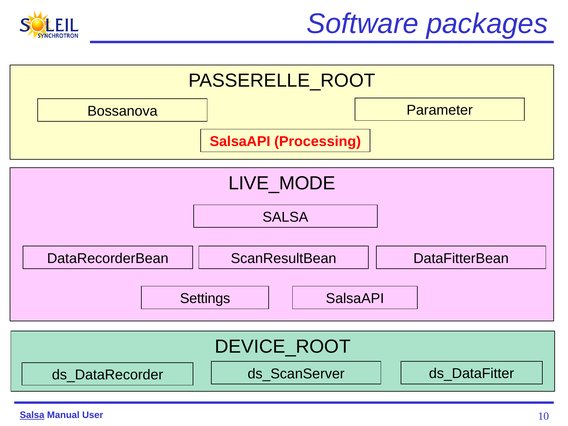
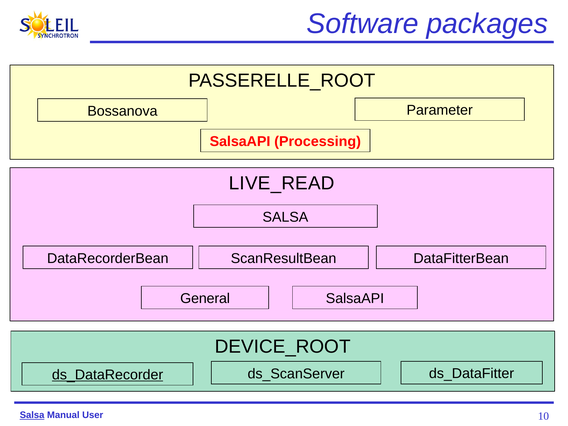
LIVE_MODE: LIVE_MODE -> LIVE_READ (282, 183)
Settings: Settings -> General (205, 299)
ds_DataRecorder underline: none -> present (108, 375)
